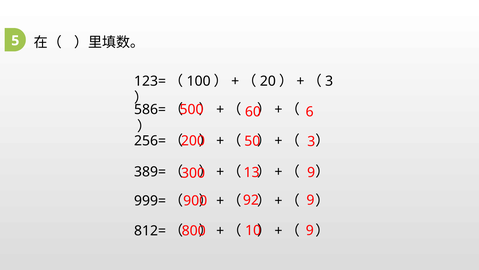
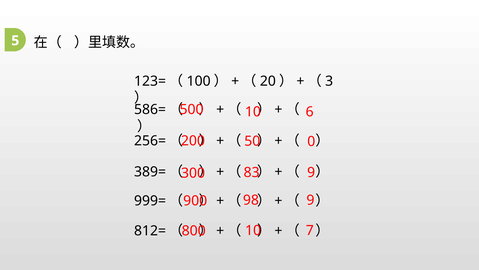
500 60: 60 -> 10 (253, 112)
50 3: 3 -> 0 (311, 141)
13: 13 -> 83 (252, 172)
92: 92 -> 98 (251, 200)
10 9: 9 -> 7 (310, 230)
